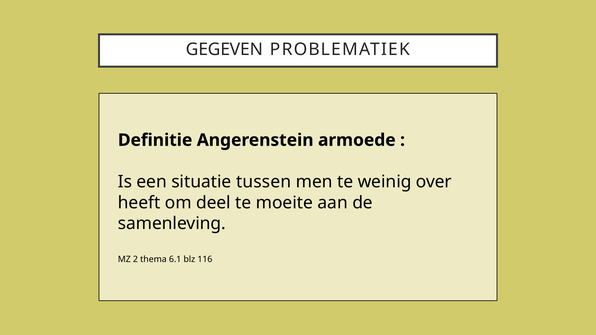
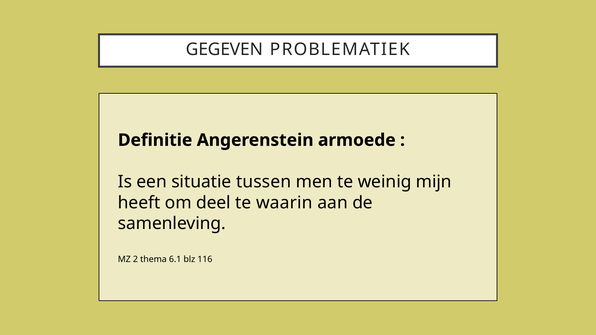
over: over -> mijn (434, 182)
moeite: moeite -> waarin (284, 203)
